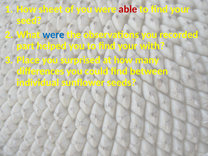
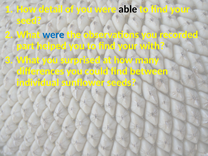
sheet: sheet -> detail (51, 9)
able colour: red -> black (128, 9)
Place: Place -> What (28, 60)
